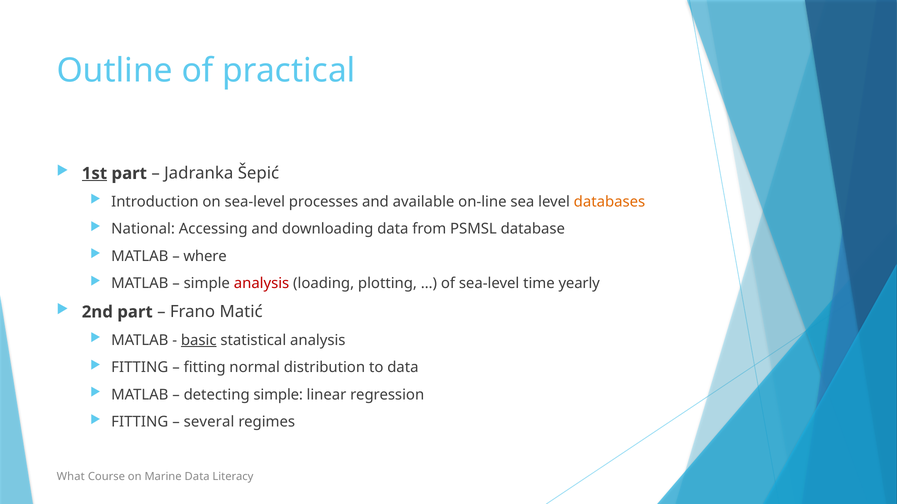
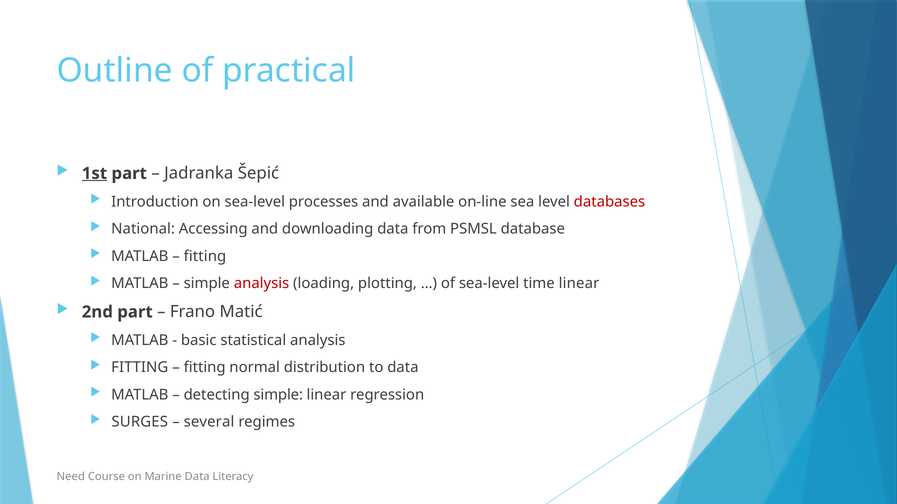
databases colour: orange -> red (609, 202)
where: where -> fitting (205, 256)
time yearly: yearly -> linear (579, 284)
basic underline: present -> none (199, 341)
FITTING: FITTING -> SURGES (140, 422)
What: What -> Need (71, 477)
